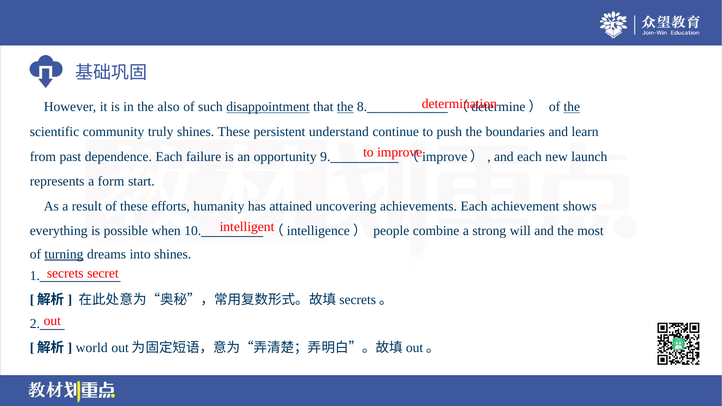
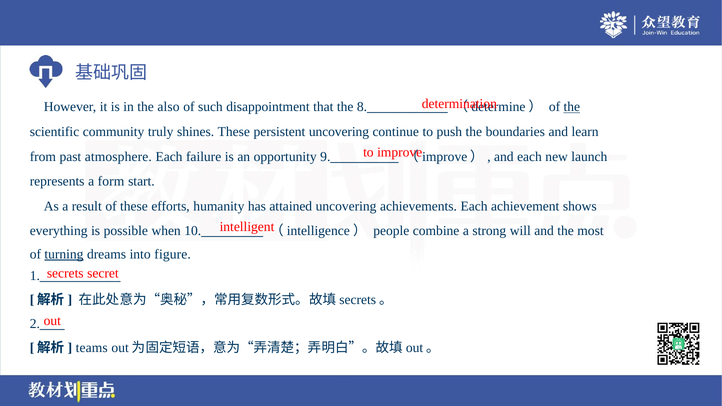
disappointment underline: present -> none (268, 107)
the underline: present -> none (345, 107)
persistent understand: understand -> uncovering (339, 132)
dependence: dependence -> atmosphere (118, 157)
into shines: shines -> figure (173, 254)
world: world -> teams (92, 348)
